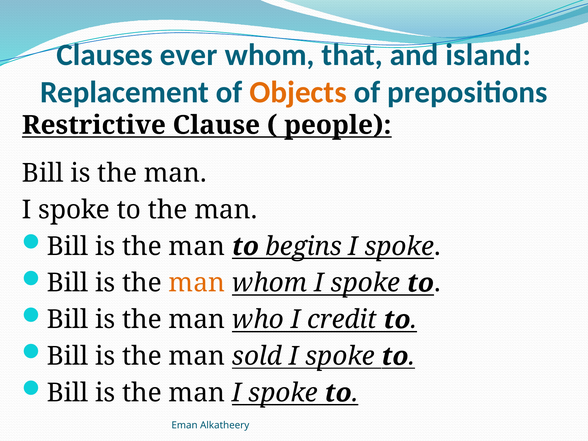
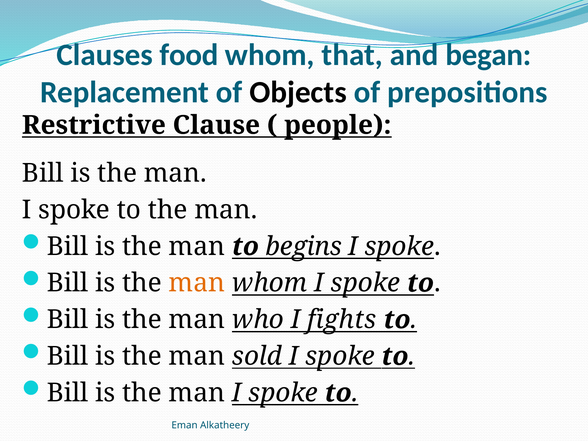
ever: ever -> food (189, 55)
island: island -> began (488, 55)
Objects colour: orange -> black (298, 92)
credit: credit -> fights (342, 320)
